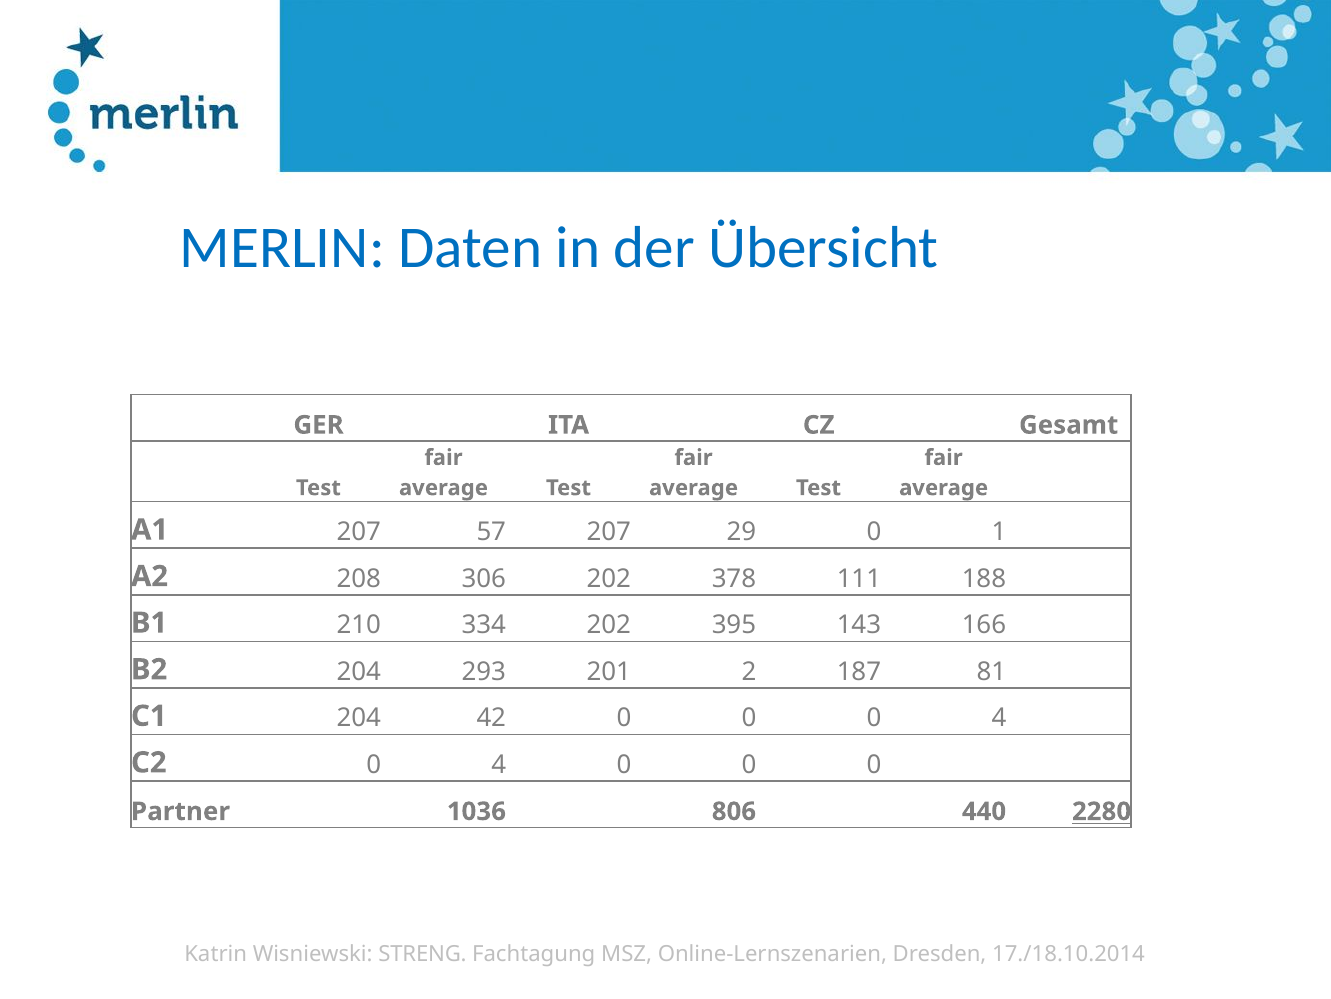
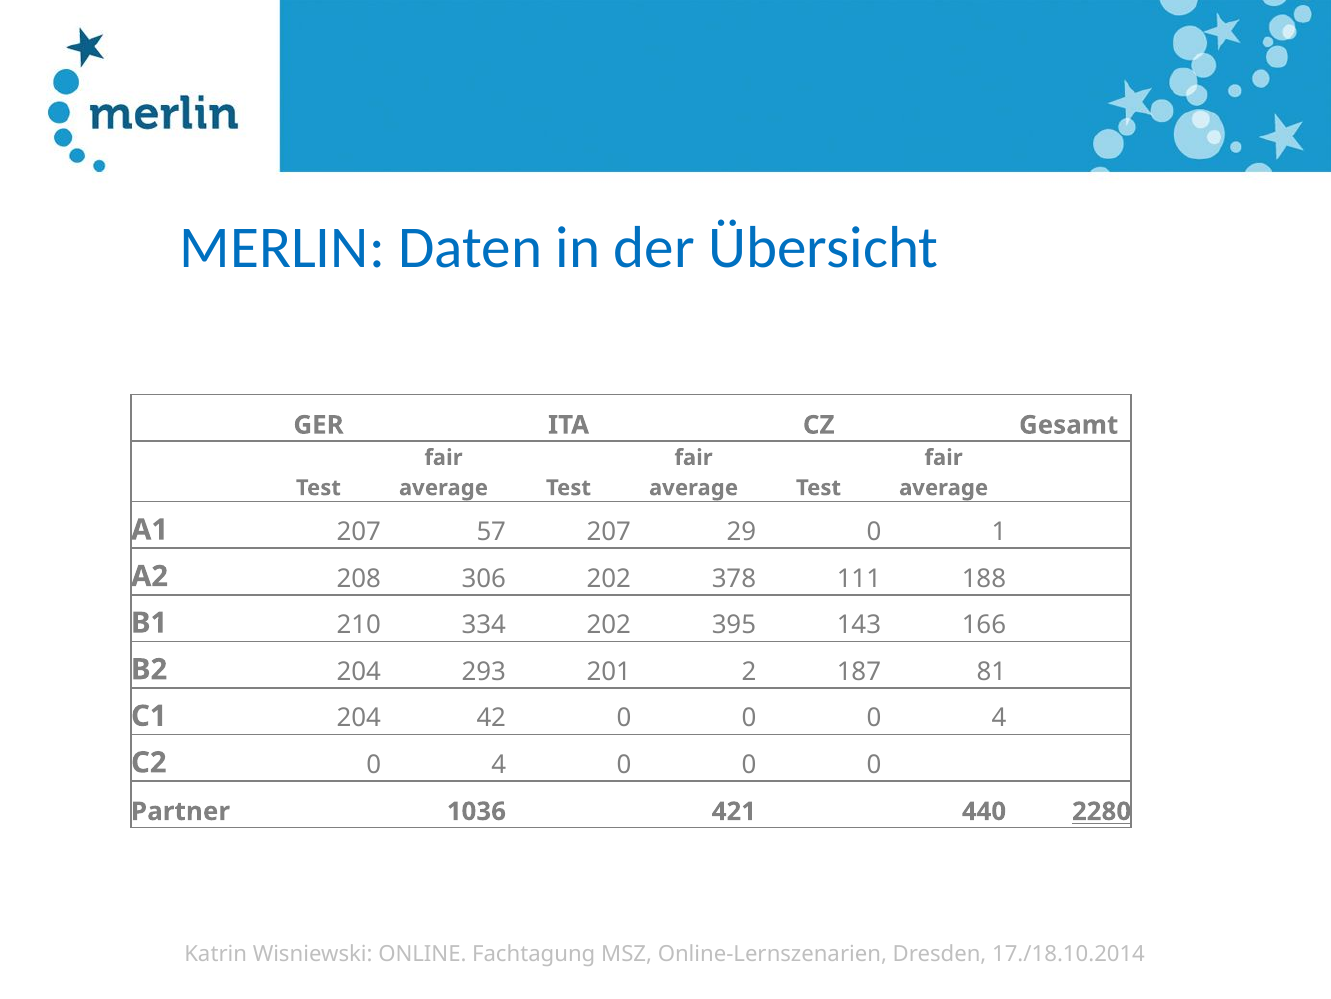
806: 806 -> 421 (734, 811)
STRENG: STRENG -> ONLINE (422, 953)
